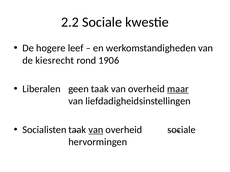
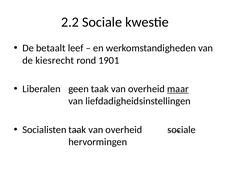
hogere: hogere -> betaalt (51, 48)
1906: 1906 -> 1901 (109, 61)
van underline: present -> none (96, 130)
